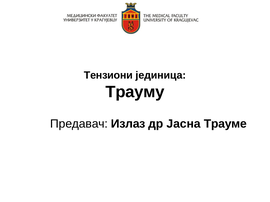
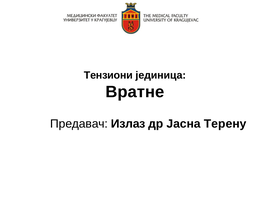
Трауму: Трауму -> Вратне (135, 92)
Трауме: Трауме -> Терену (225, 124)
